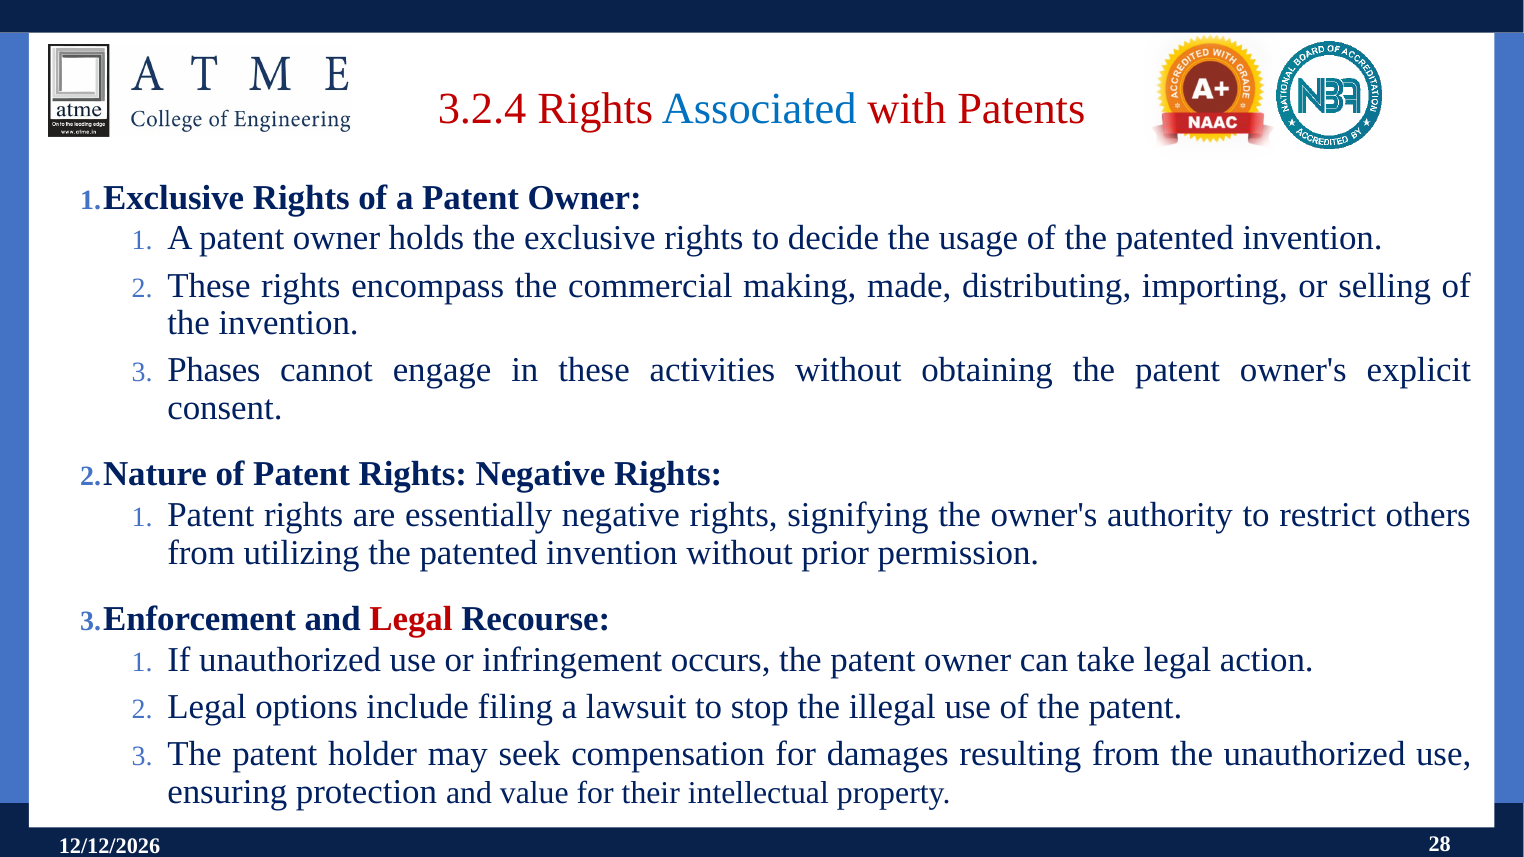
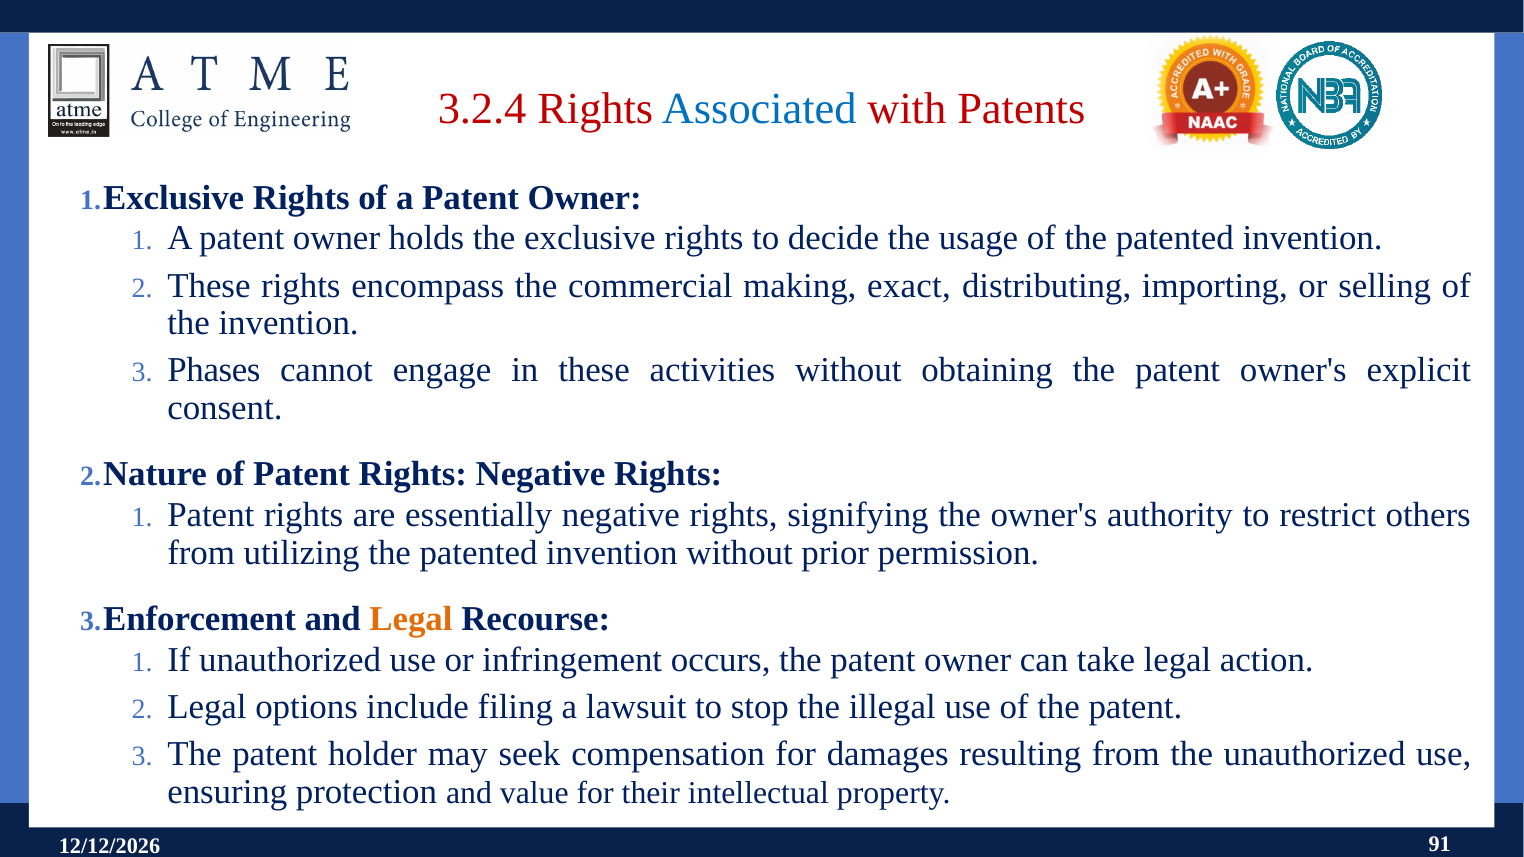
made: made -> exact (909, 286)
Legal colour: red -> orange (411, 619)
28: 28 -> 91 (1440, 845)
